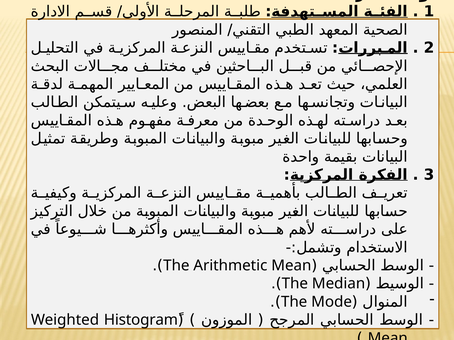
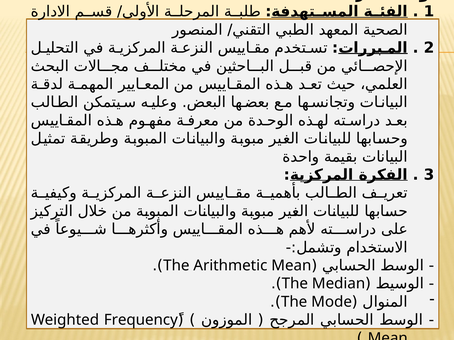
Histogram: Histogram -> Frequency (141, 320)
